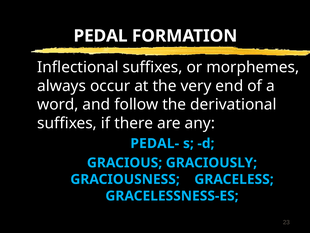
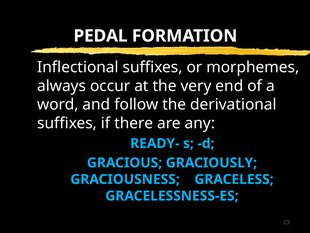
PEDAL-: PEDAL- -> READY- (155, 143)
